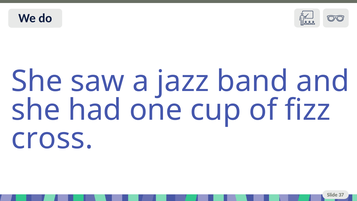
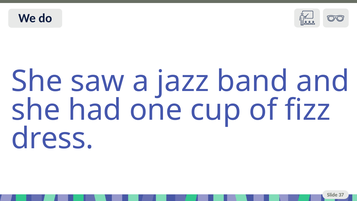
cross: cross -> dress (52, 138)
